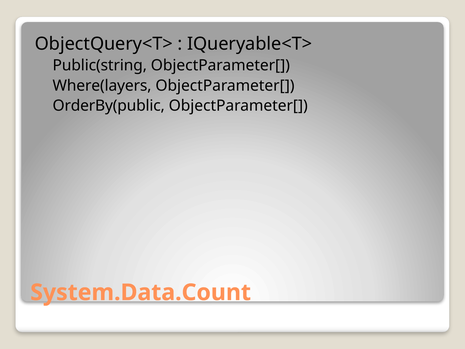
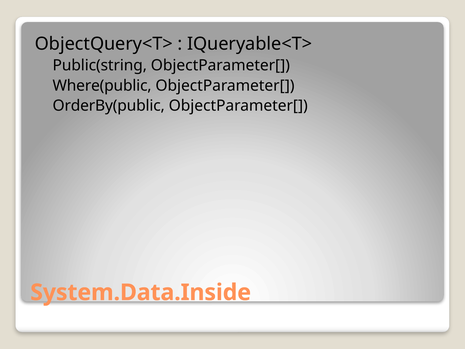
Where(layers: Where(layers -> Where(public (102, 86)
System.Data.Count: System.Data.Count -> System.Data.Inside (141, 292)
